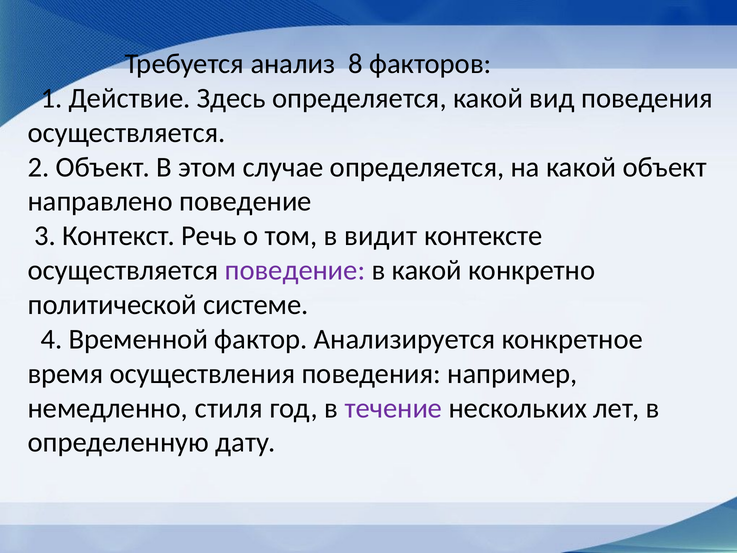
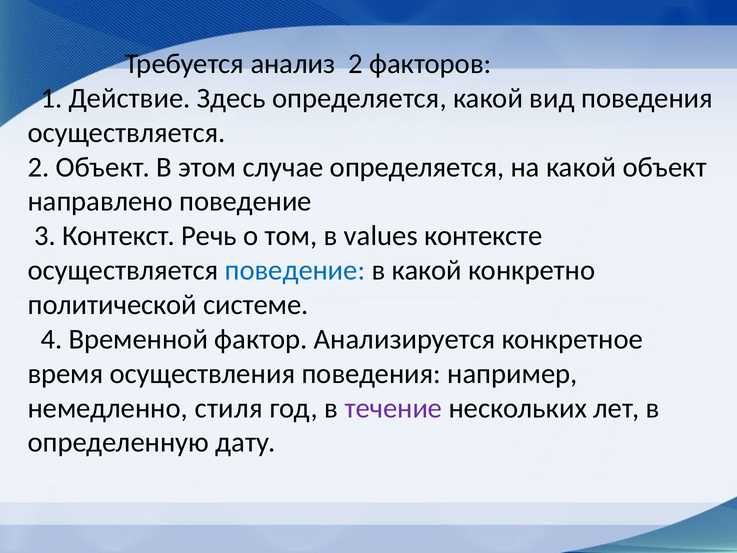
анализ 8: 8 -> 2 (356, 64)
видит: видит -> values (381, 236)
поведение colour: purple -> blue (295, 270)
